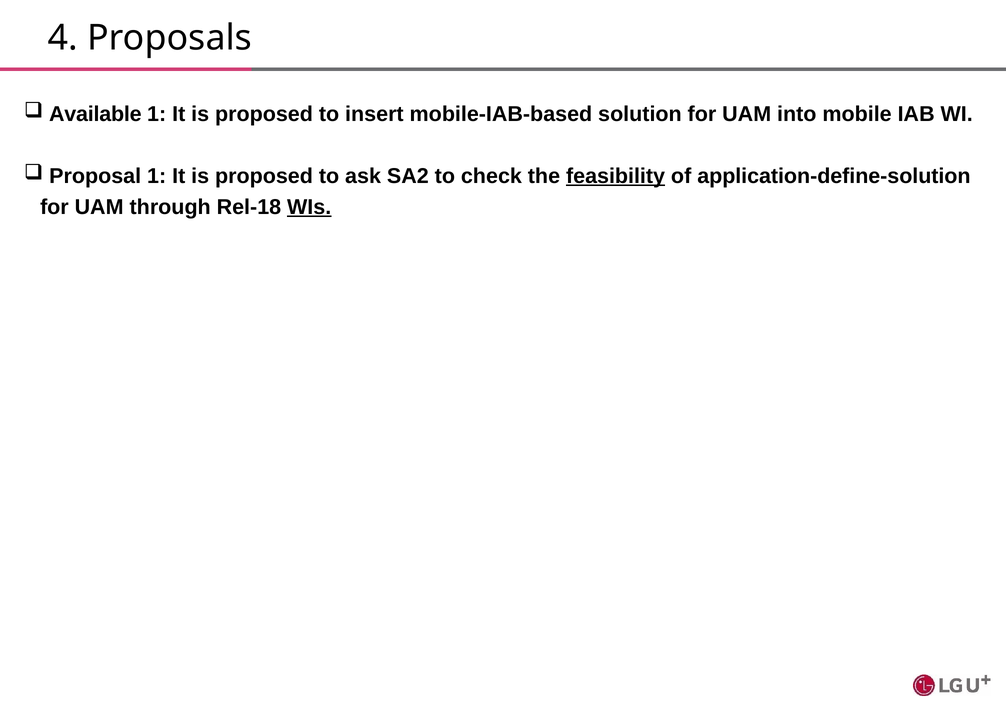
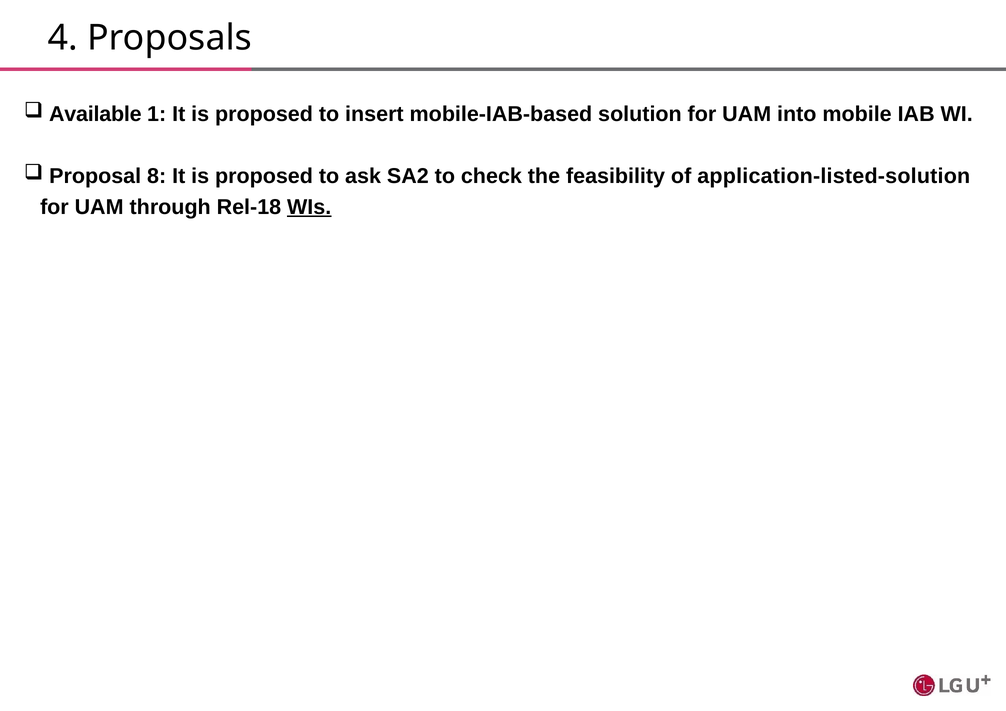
Proposal 1: 1 -> 8 (157, 176)
feasibility underline: present -> none (616, 176)
application-define-solution: application-define-solution -> application-listed-solution (834, 176)
